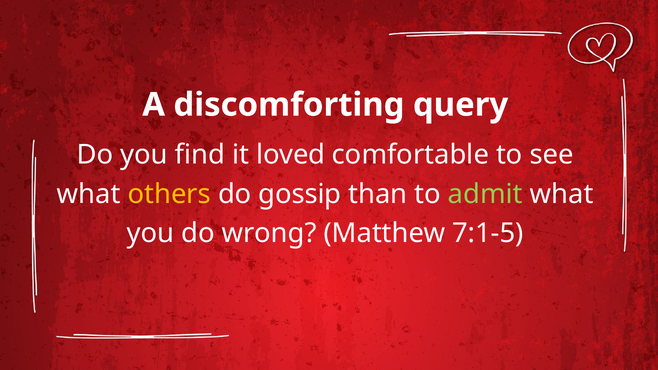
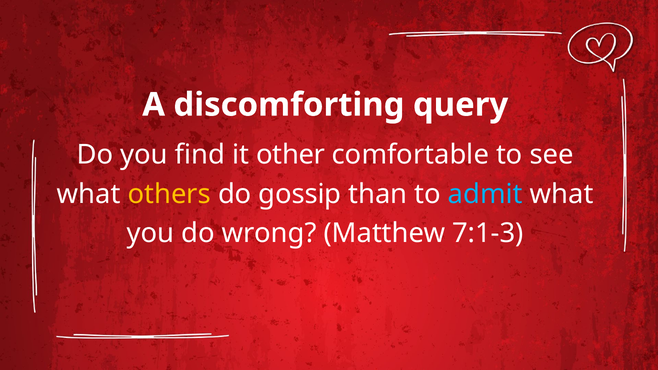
loved: loved -> other (291, 155)
admit colour: light green -> light blue (485, 194)
7:1-5: 7:1-5 -> 7:1-3 (488, 233)
